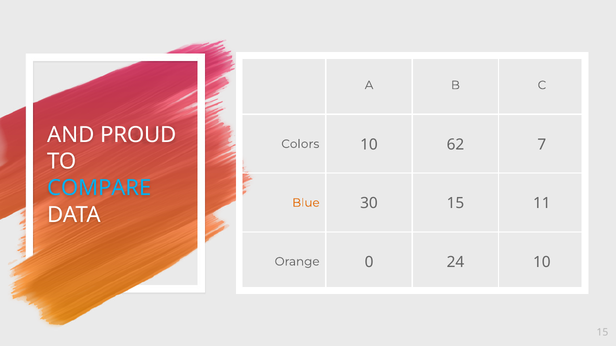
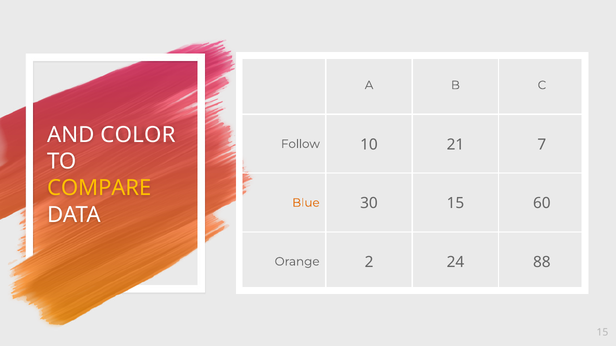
PROUD: PROUD -> COLOR (138, 135)
Colors: Colors -> Follow (300, 144)
62: 62 -> 21 (455, 145)
COMPARE colour: light blue -> yellow (99, 188)
11: 11 -> 60 (542, 204)
0: 0 -> 2 (369, 262)
24 10: 10 -> 88 (542, 262)
